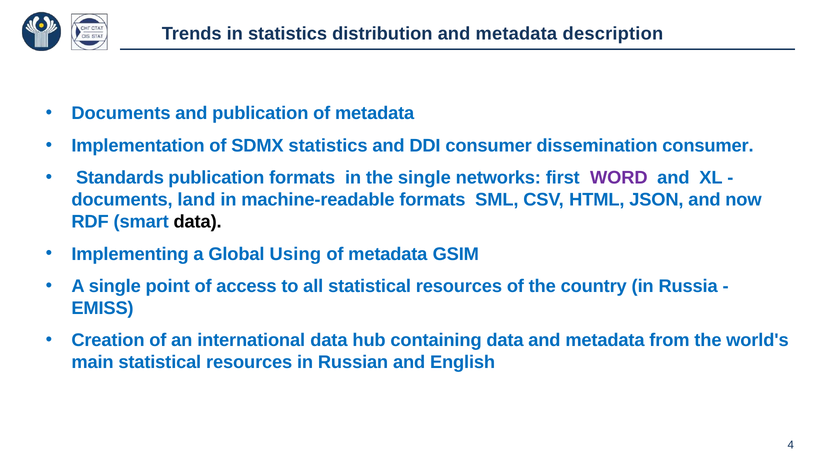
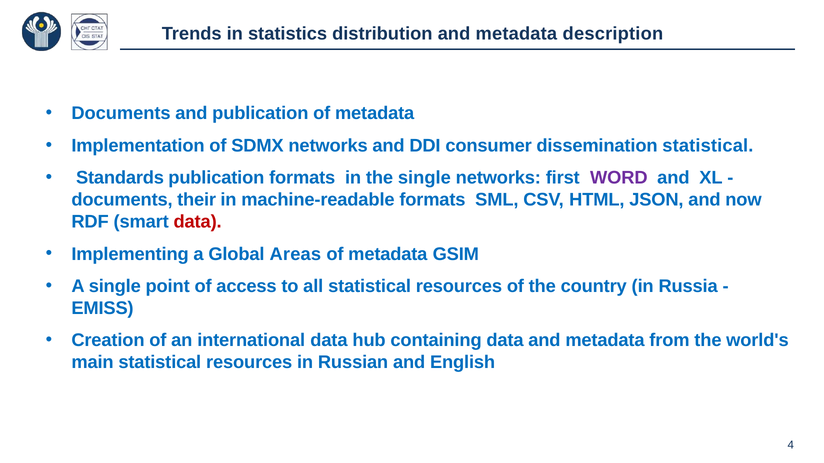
SDMX statistics: statistics -> networks (328, 146)
dissemination consumer: consumer -> statistical (708, 146)
land: land -> their (197, 200)
data colour: black -> red (198, 222)
Using: Using -> Areas (295, 254)
